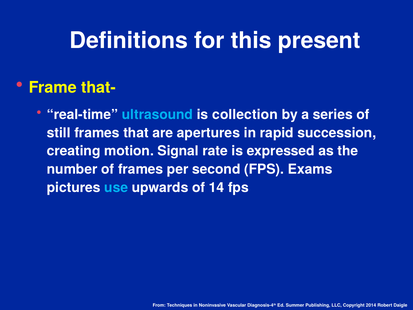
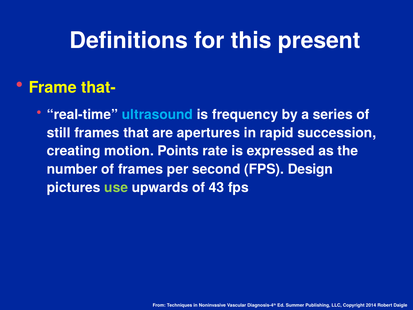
collection: collection -> frequency (245, 115)
Signal: Signal -> Points (178, 151)
Exams: Exams -> Design (310, 169)
use colour: light blue -> light green (116, 187)
14: 14 -> 43 (217, 187)
